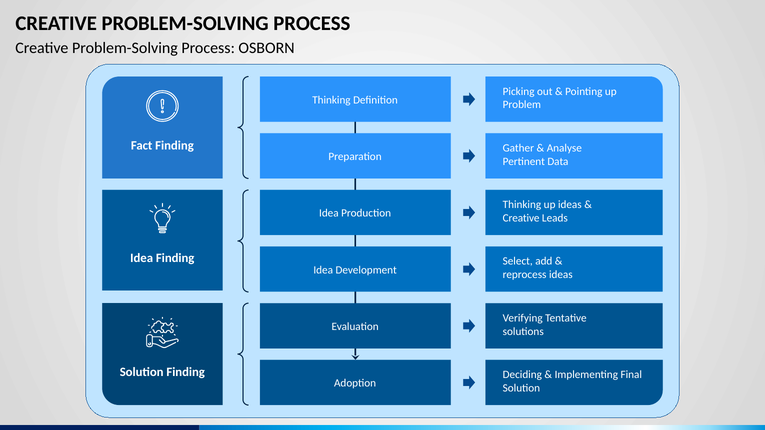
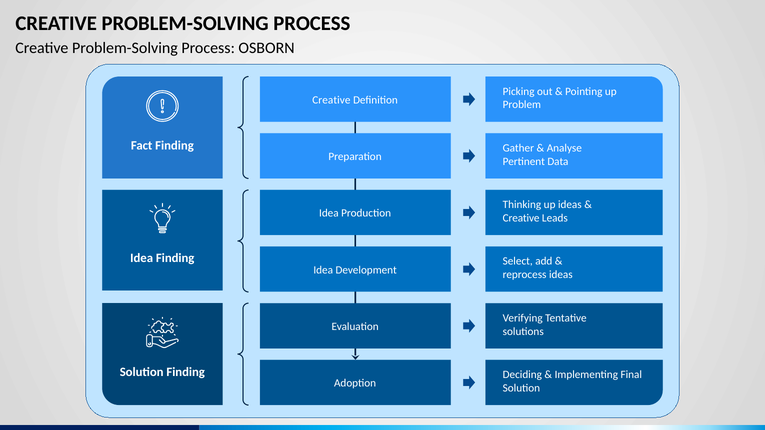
Thinking: Thinking -> Creative (331, 100)
